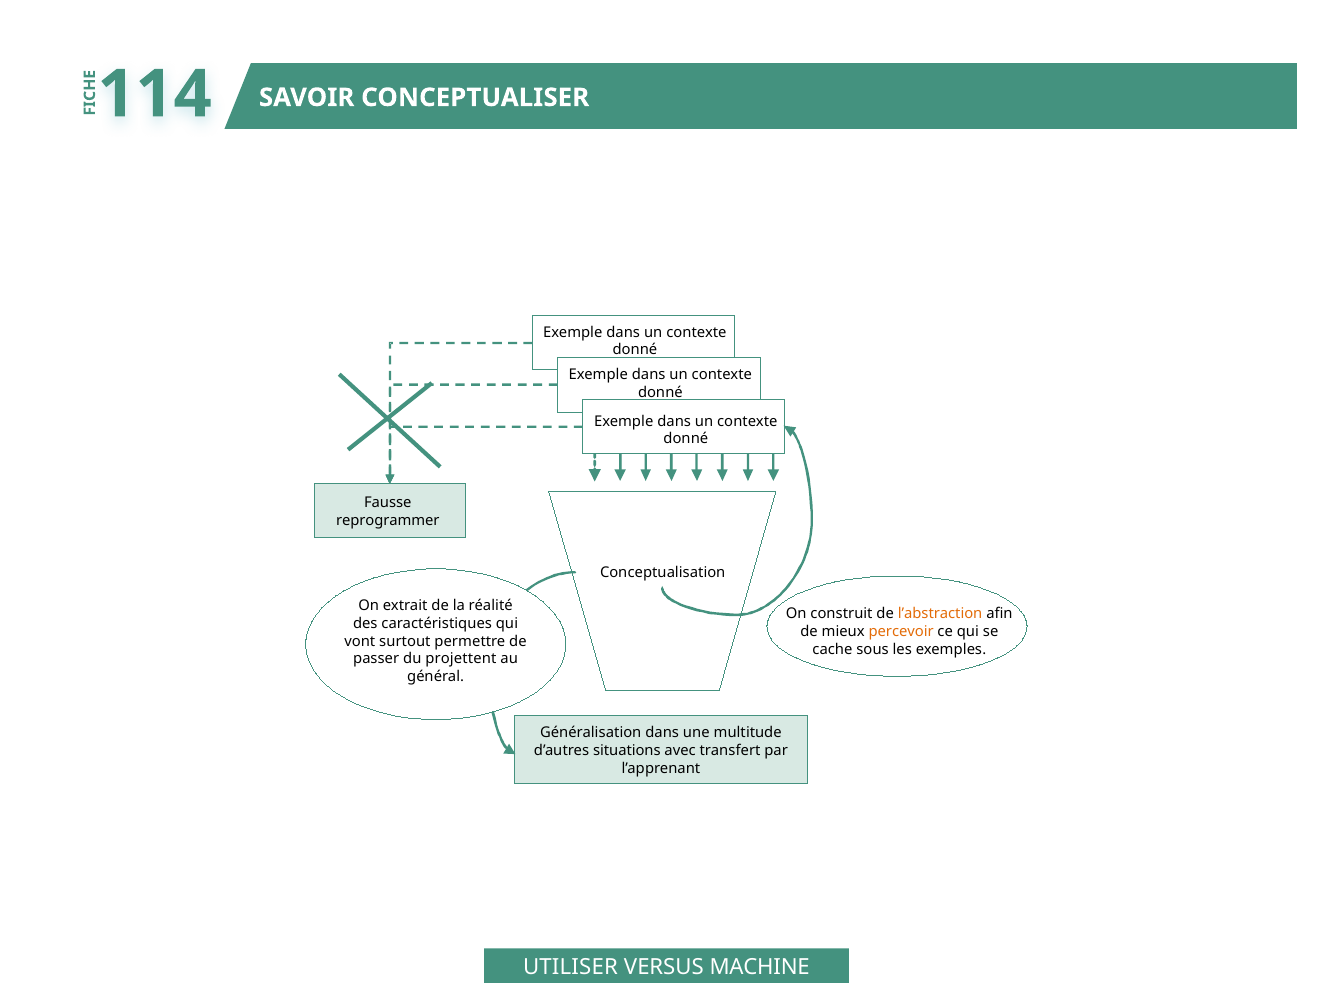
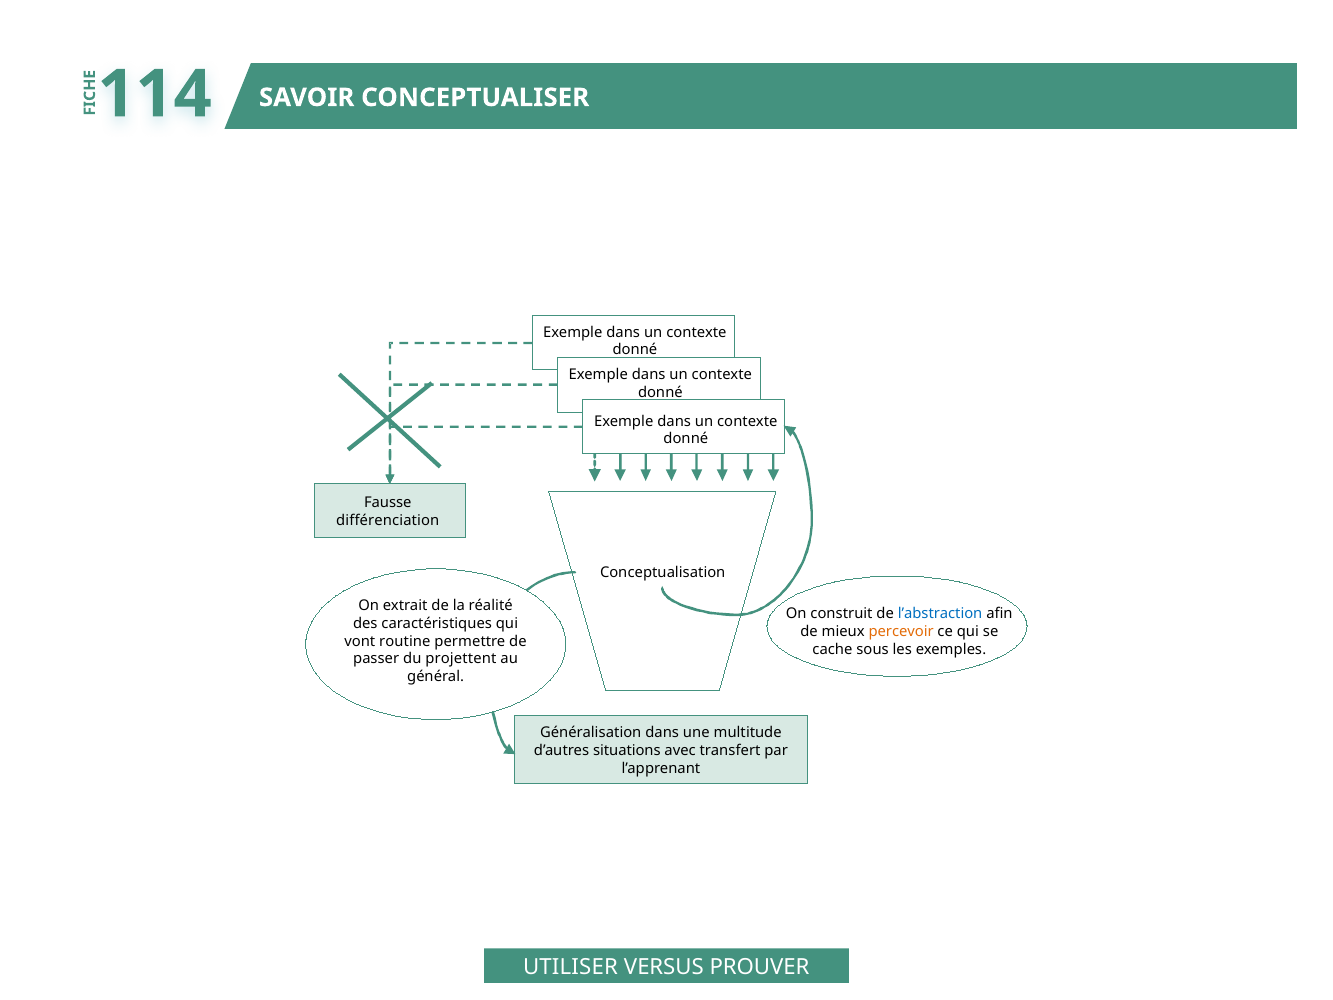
reprogrammer: reprogrammer -> différenciation (388, 520)
l’abstraction colour: orange -> blue (940, 614)
surtout: surtout -> routine (405, 641)
MACHINE: MACHINE -> PROUVER (760, 967)
